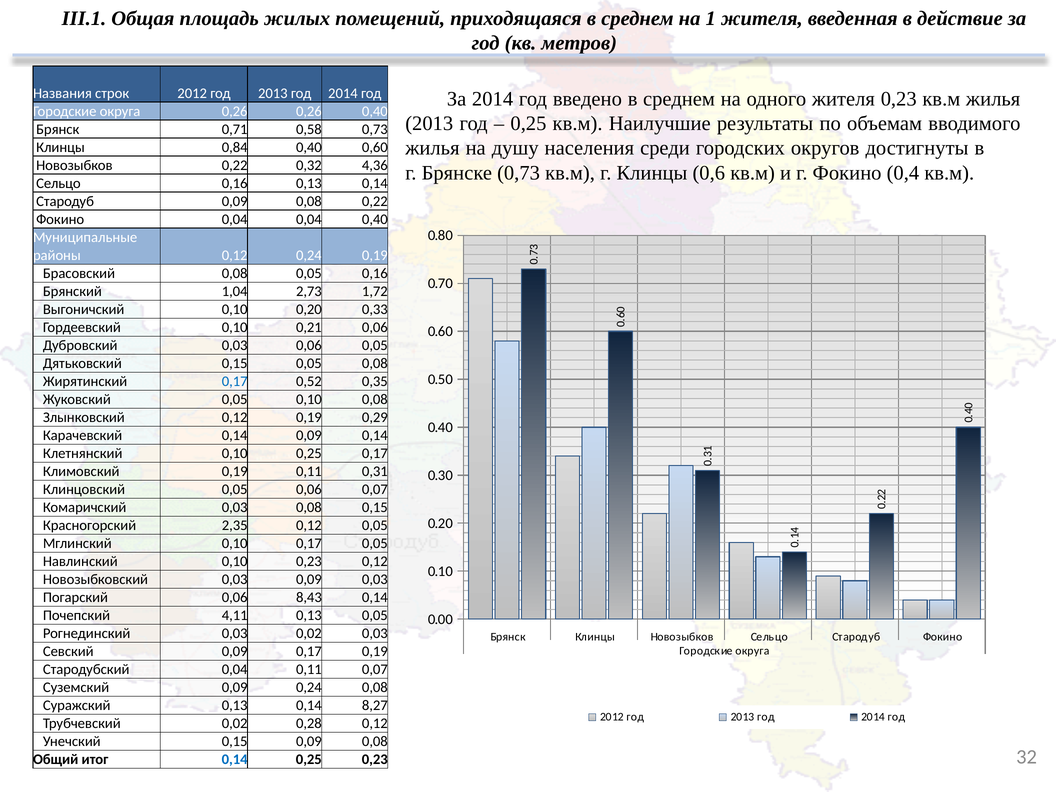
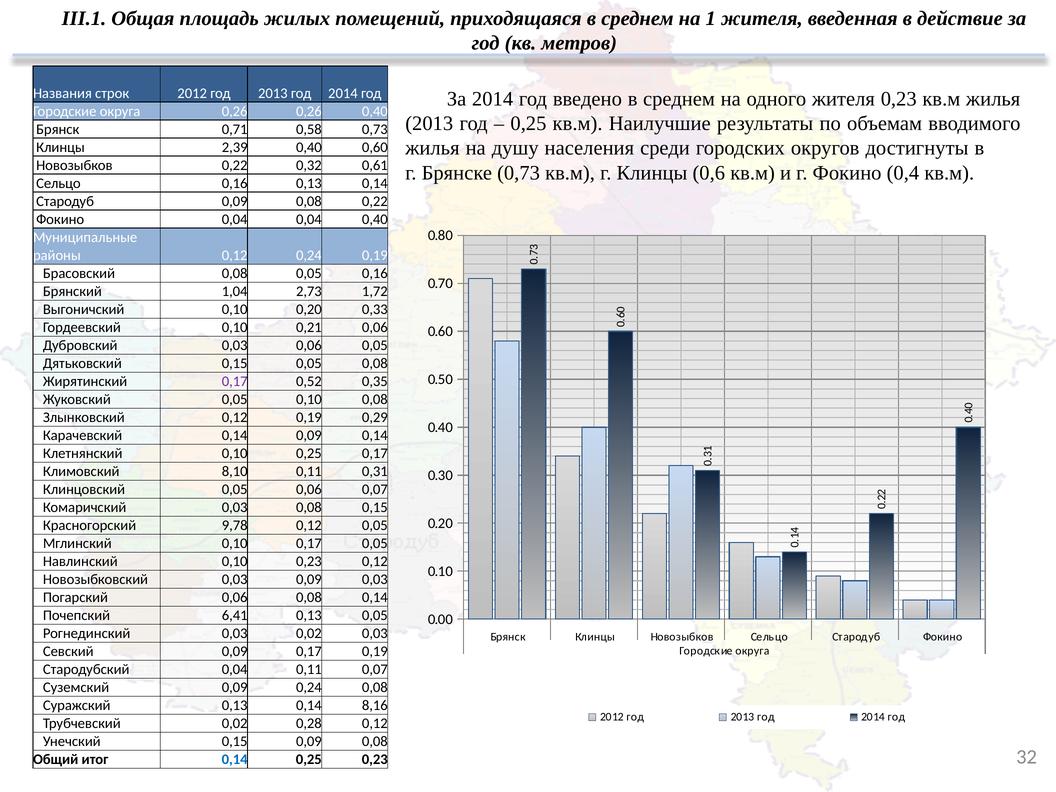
0,84: 0,84 -> 2,39 (235, 147)
4,36: 4,36 -> 0,61 (375, 165)
0,17 colour: blue -> purple (235, 381)
Климовский 0,19: 0,19 -> 8,10 (235, 471)
2,35: 2,35 -> 9,78 (235, 525)
0,06 8,43: 8,43 -> 0,08 (309, 597)
4,11: 4,11 -> 6,41 (235, 615)
8,27: 8,27 -> 8,16 (375, 705)
